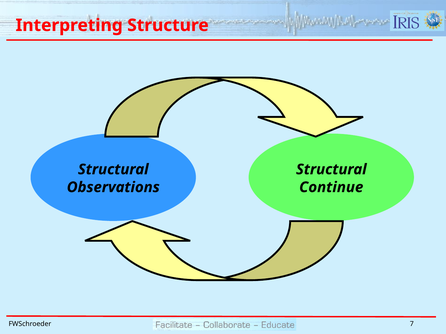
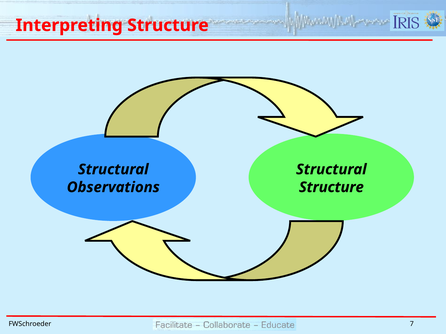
Continue: Continue -> Structure (331, 188)
